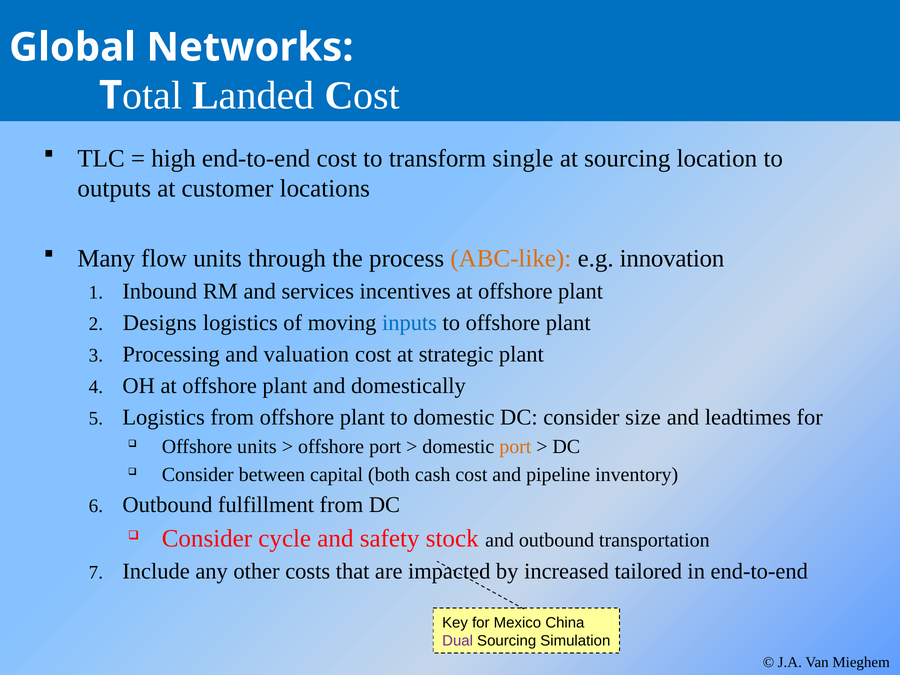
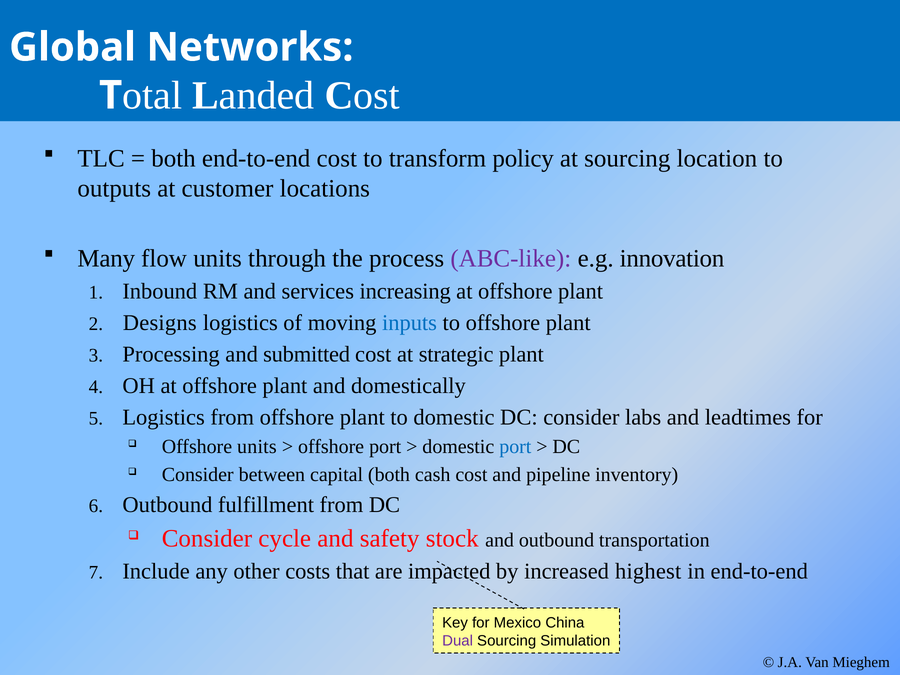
high: high -> both (174, 158)
single: single -> policy (523, 158)
ABC-like colour: orange -> purple (511, 258)
incentives: incentives -> increasing (405, 291)
valuation: valuation -> submitted (307, 354)
size: size -> labs (643, 417)
port colour: orange -> blue (515, 447)
tailored: tailored -> highest (648, 571)
